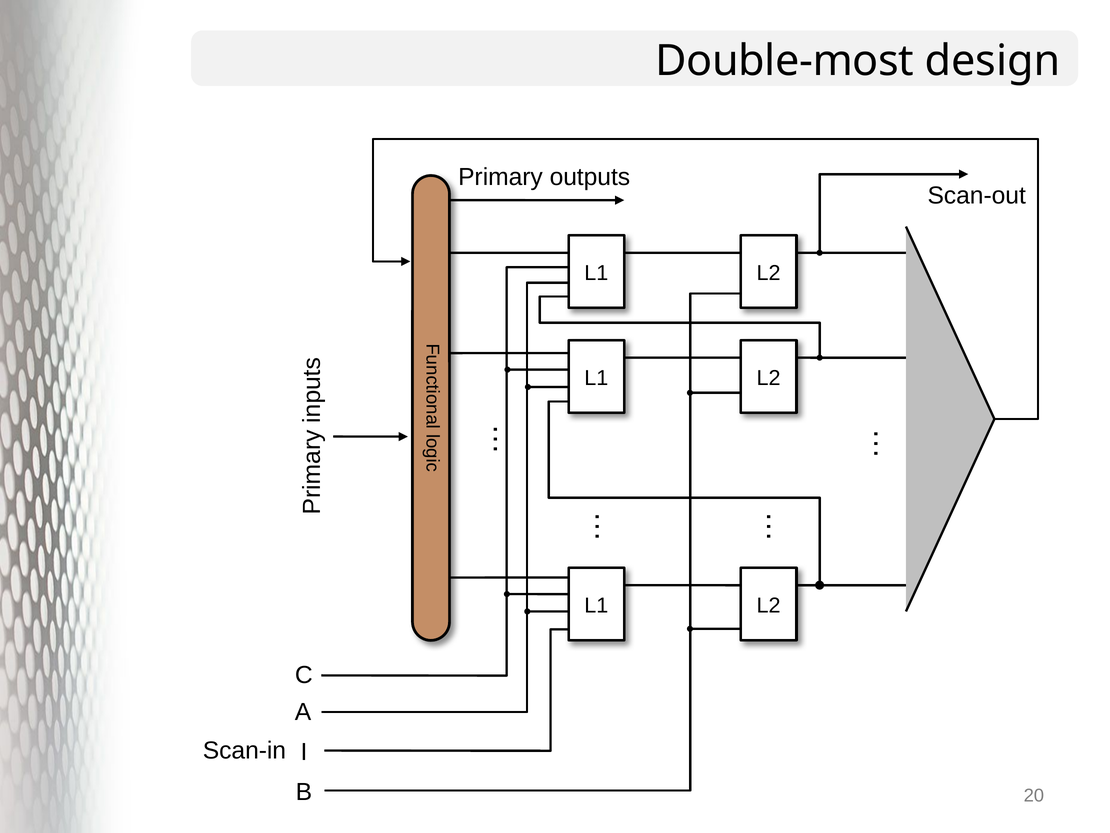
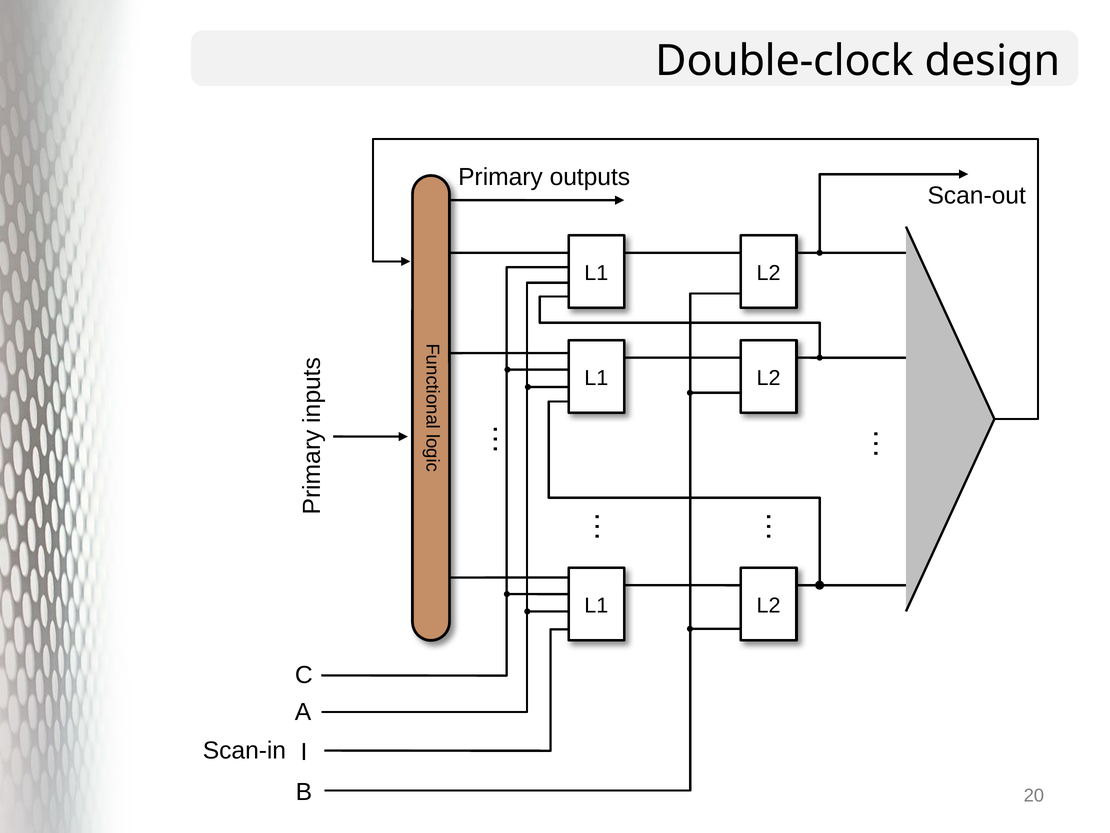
Double-most: Double-most -> Double-clock (785, 61)
